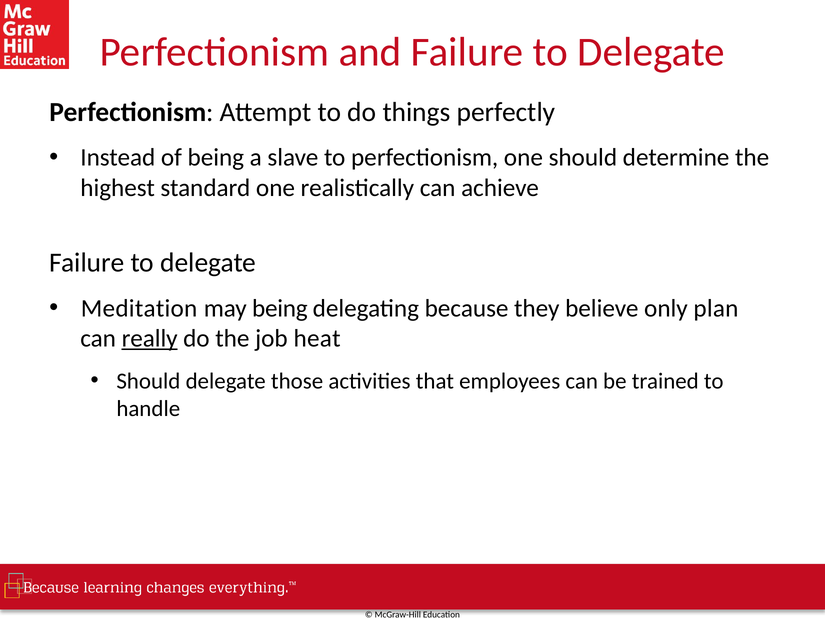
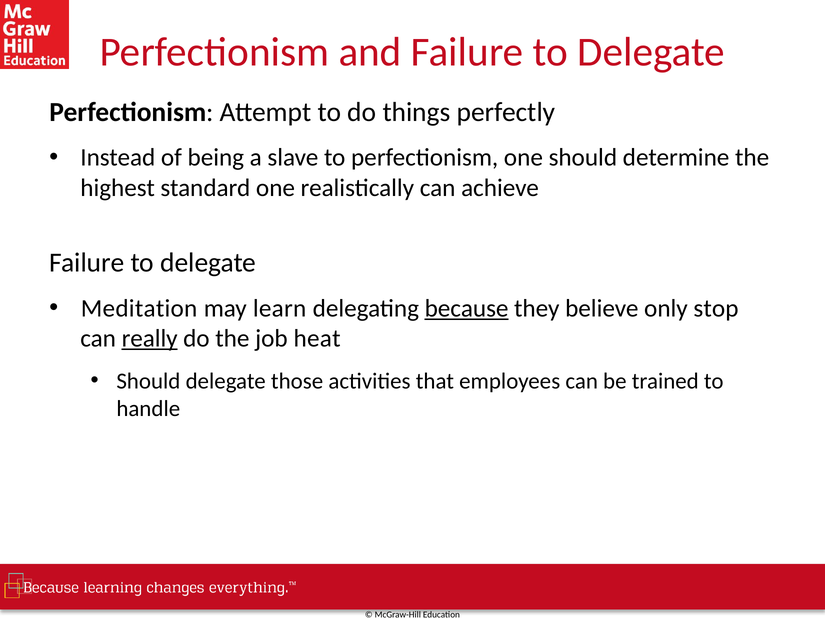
may being: being -> learn (280, 308)
because underline: none -> present (467, 308)
plan: plan -> stop (716, 308)
